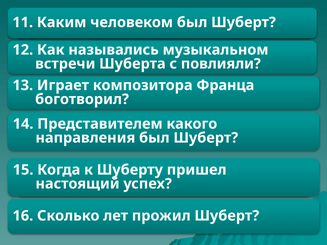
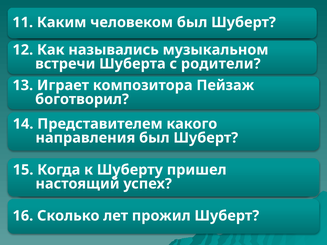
повлияли: повлияли -> родители (221, 64)
Франца: Франца -> Пейзаж (225, 85)
